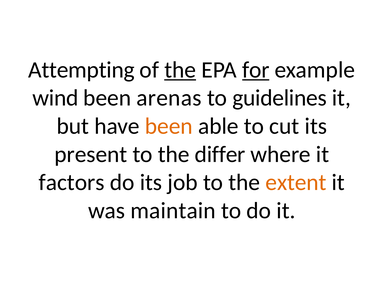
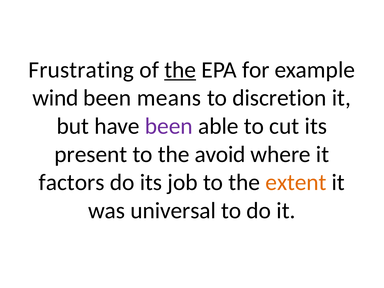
Attempting: Attempting -> Frustrating (81, 70)
for underline: present -> none (256, 70)
arenas: arenas -> means (169, 98)
guidelines: guidelines -> discretion (279, 98)
been colour: orange -> purple (169, 126)
differ: differ -> avoid (220, 154)
maintain: maintain -> universal (173, 211)
